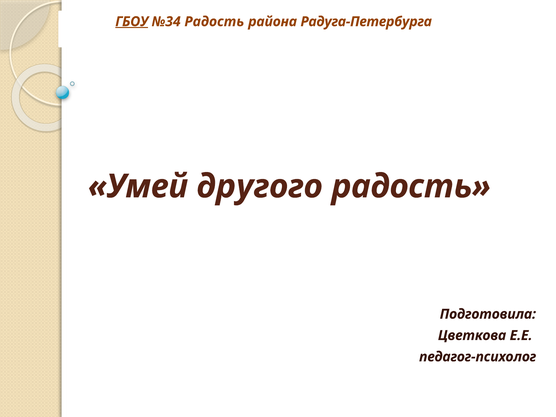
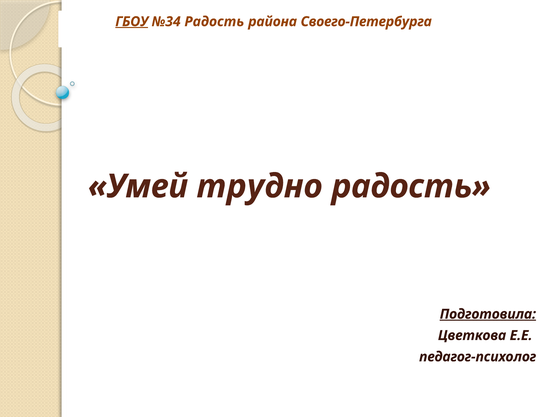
Радуга-Петербурга: Радуга-Петербурга -> Своего-Петербурга (366, 22)
другого: другого -> трудно (260, 186)
Подготовила underline: none -> present (488, 314)
